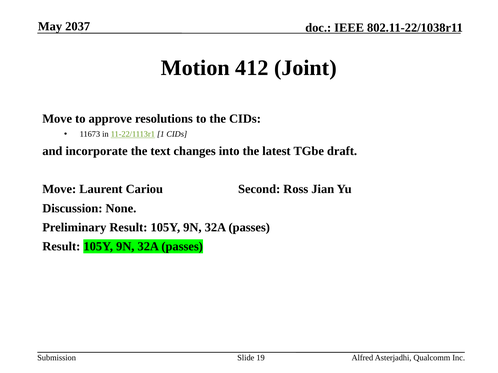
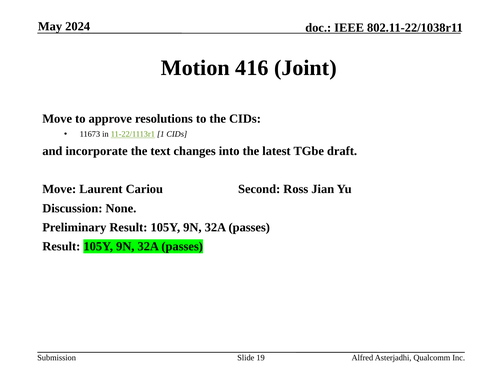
2037: 2037 -> 2024 (78, 26)
412: 412 -> 416 (252, 68)
